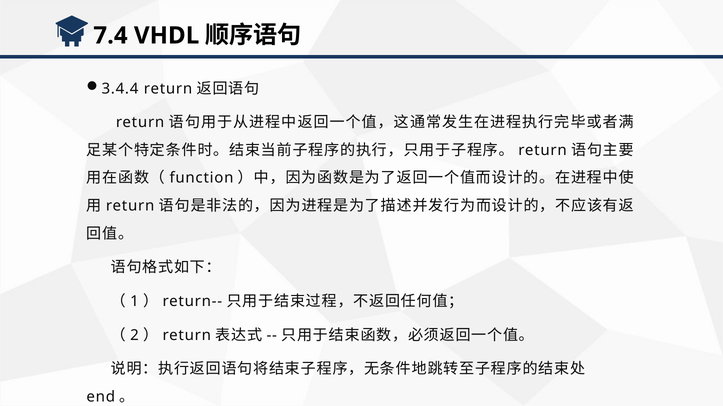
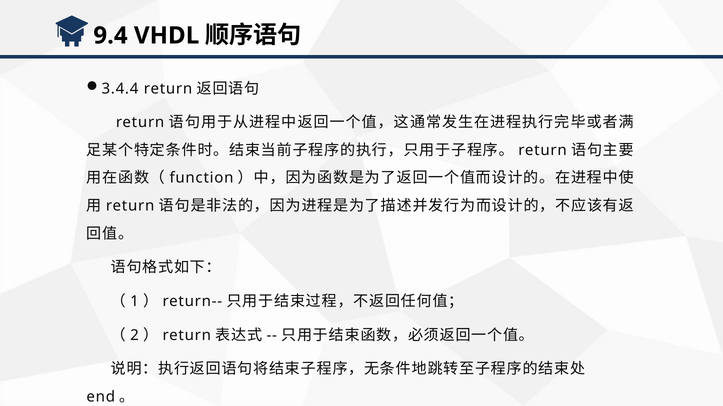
7.4: 7.4 -> 9.4 (110, 36)
